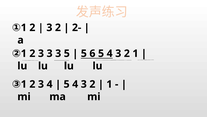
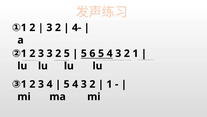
2-: 2- -> 4- (77, 27)
3 3 3: 3 -> 2 (58, 53)
